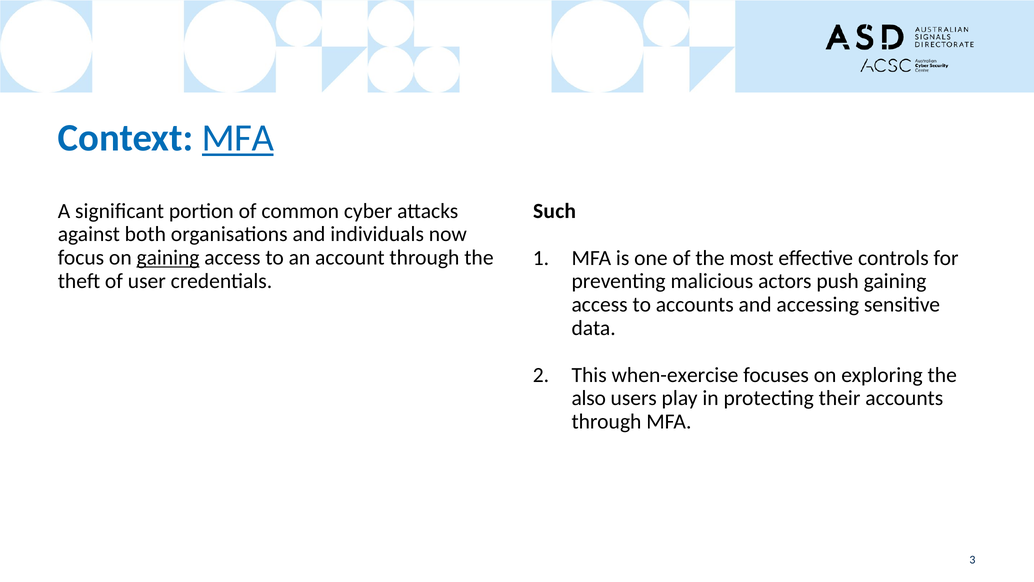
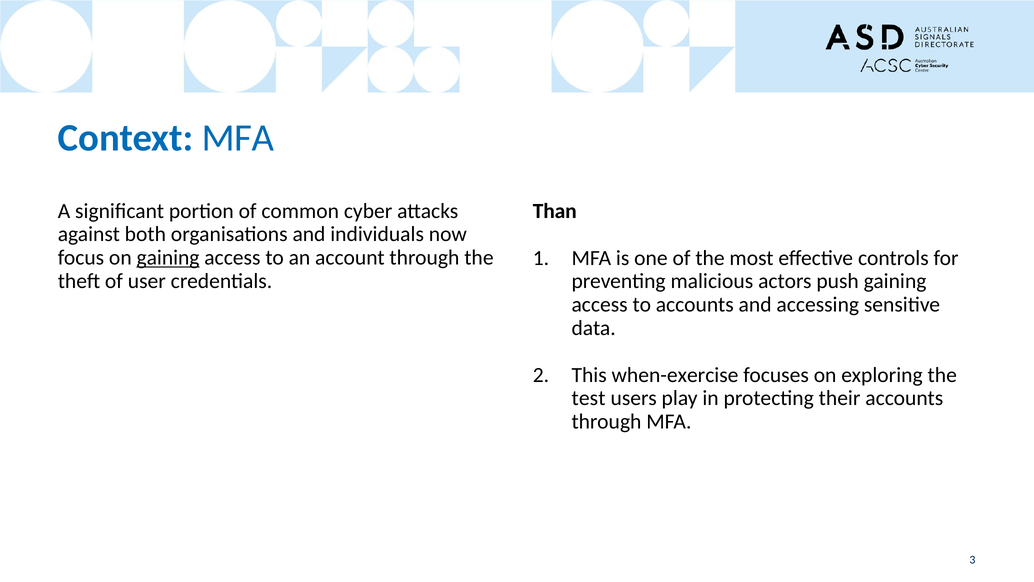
MFA underline: present -> none (238, 138)
Such: Such -> Than (555, 211)
also: also -> test (589, 398)
